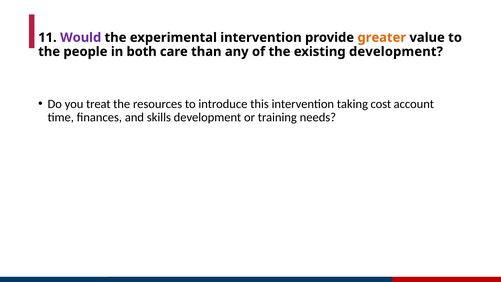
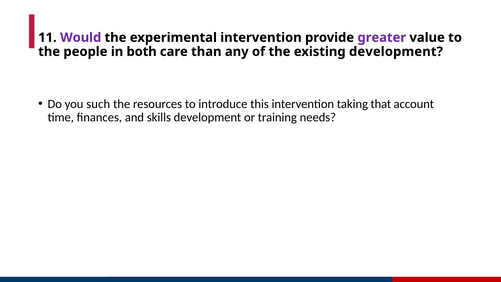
greater colour: orange -> purple (382, 38)
treat: treat -> such (98, 104)
cost: cost -> that (381, 104)
